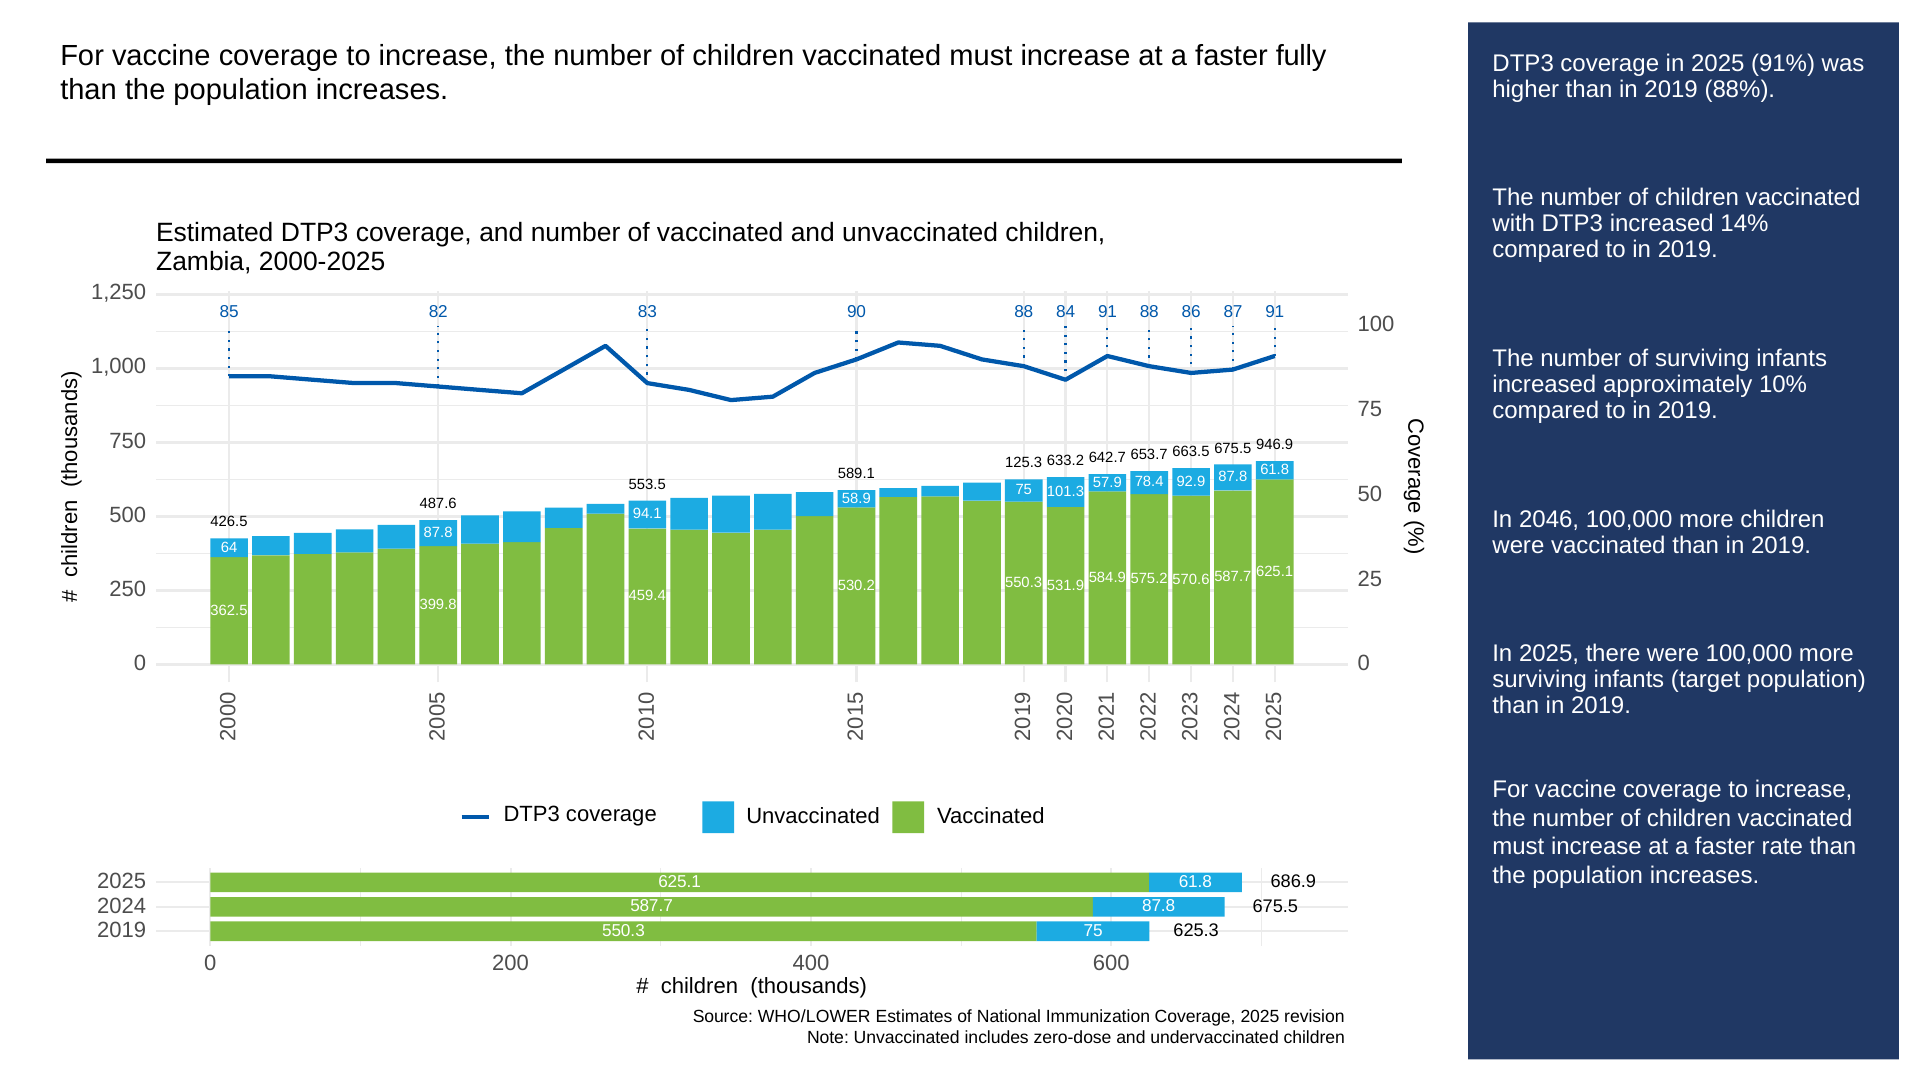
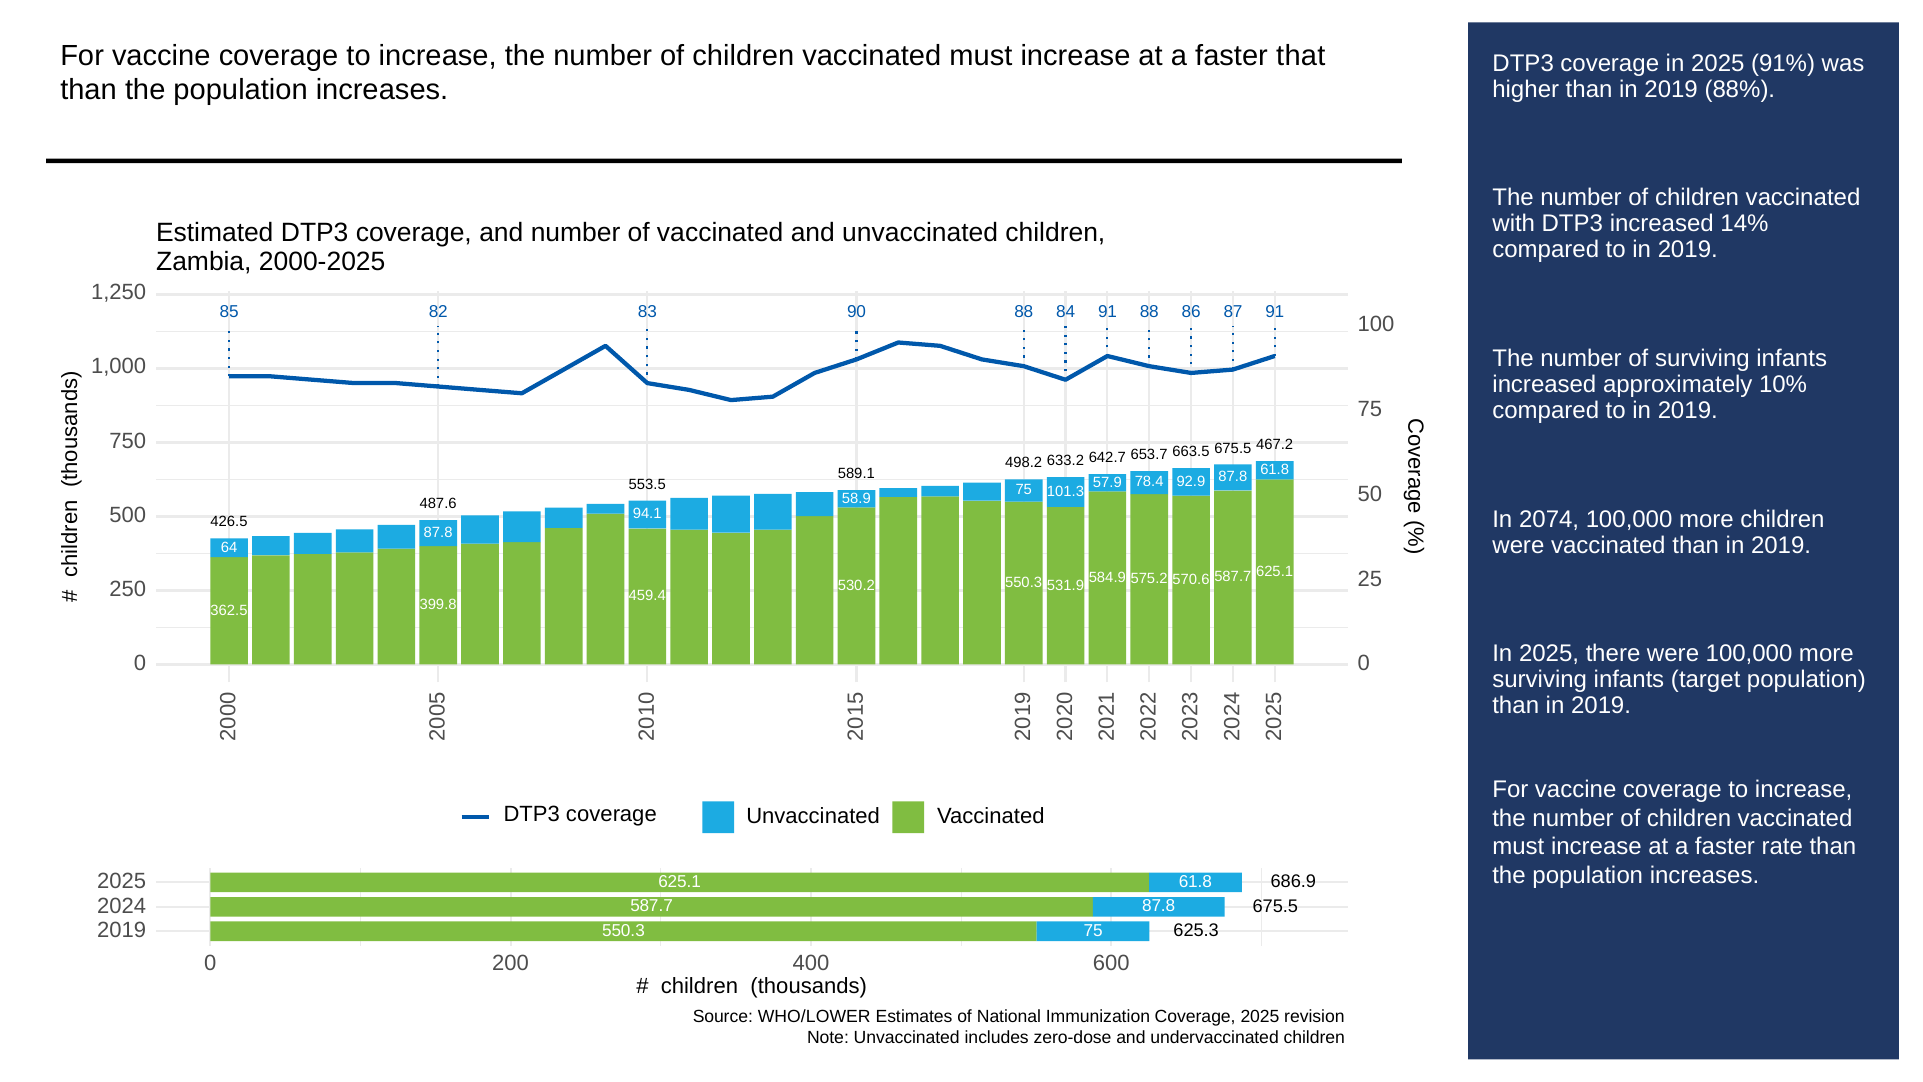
fully: fully -> that (1301, 55)
125.3: 125.3 -> 498.2 (1024, 463)
946.9: 946.9 -> 467.2 (1275, 445)
2046: 2046 -> 2074 (1549, 519)
